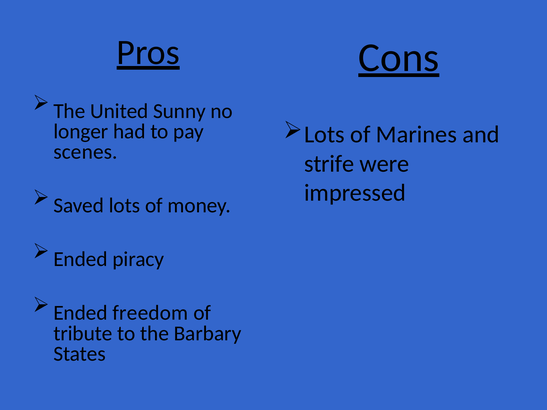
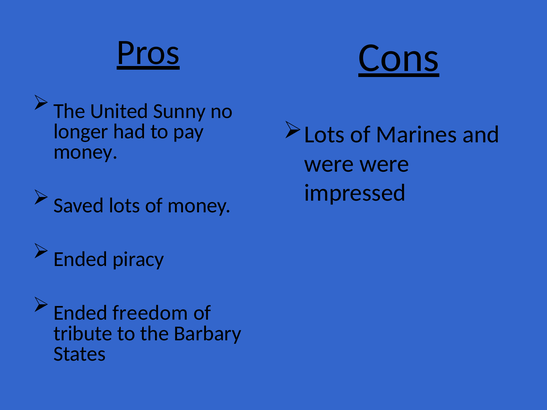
scenes: scenes -> money (86, 152)
strife: strife -> were (329, 164)
